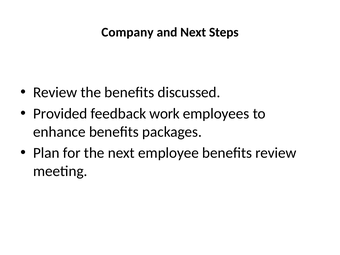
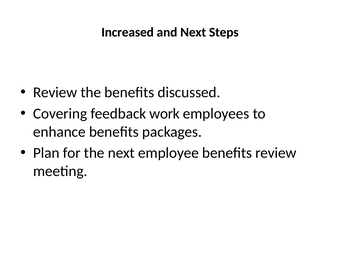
Company: Company -> Increased (128, 32)
Provided: Provided -> Covering (60, 114)
